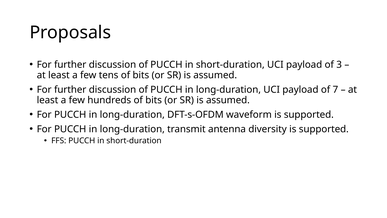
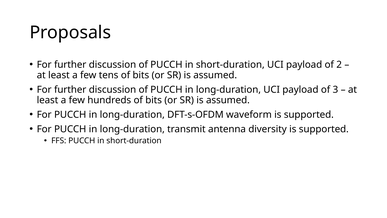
3: 3 -> 2 (339, 65)
7: 7 -> 3 (335, 89)
